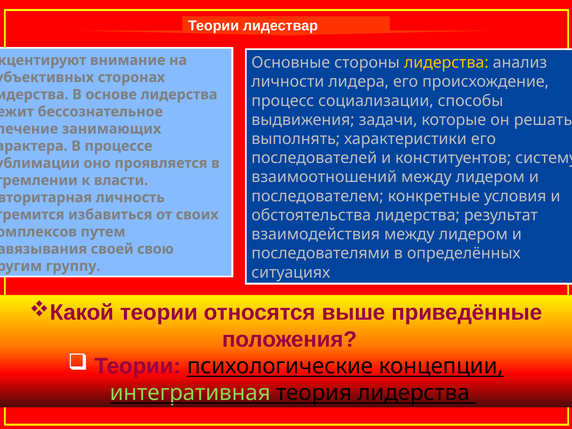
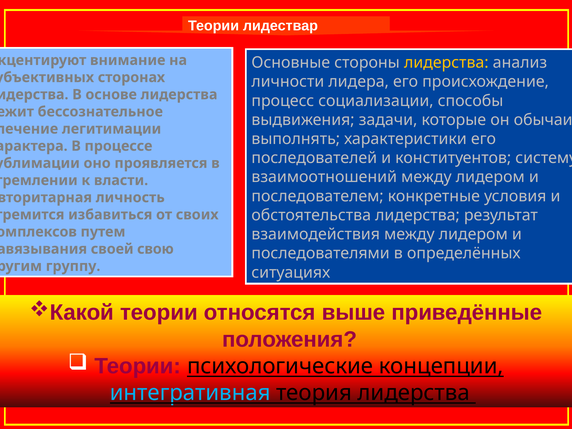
решать: решать -> обычаи (543, 120)
занимающих: занимающих -> легитимации (112, 129)
интегративная colour: light green -> light blue (190, 393)
